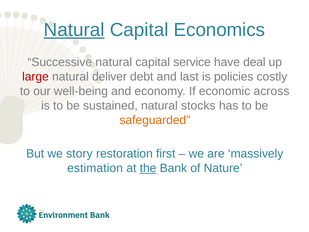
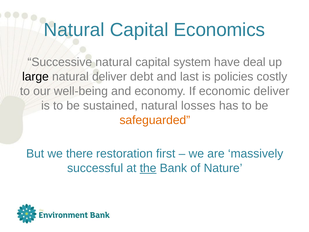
Natural underline: present -> none (74, 30)
service: service -> system (192, 62)
large colour: red -> black (35, 77)
economic across: across -> deliver (271, 91)
stocks: stocks -> losses (198, 105)
story: story -> there (80, 154)
estimation: estimation -> successful (95, 168)
